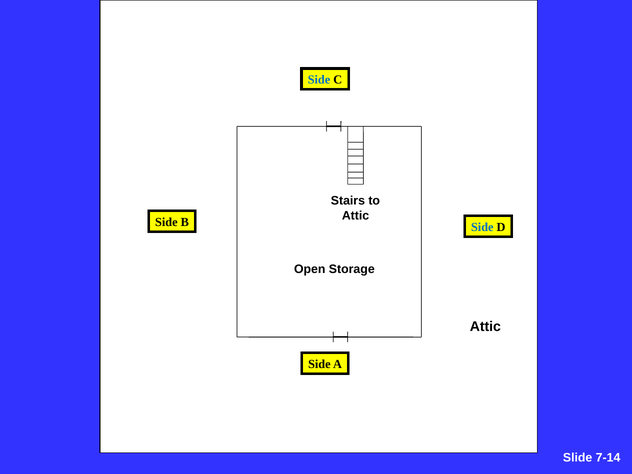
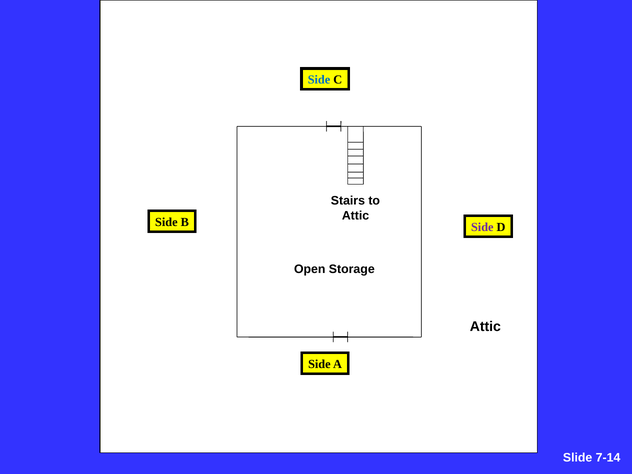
Side colour: blue -> purple (482, 227)
